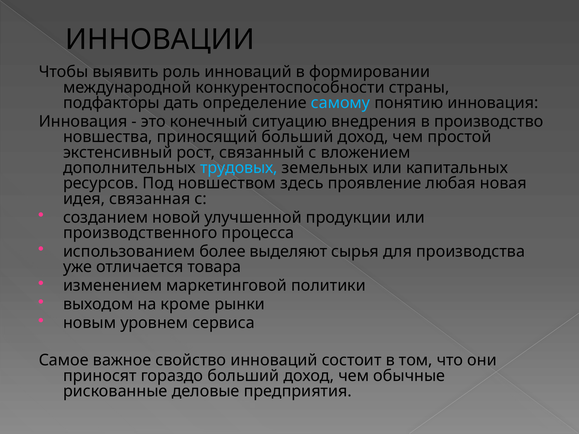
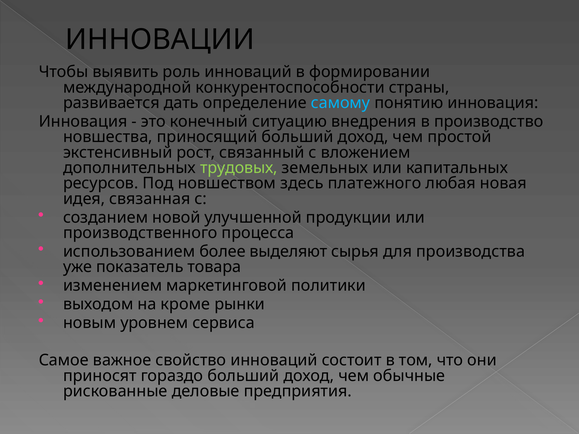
подфакторы: подфакторы -> развивается (111, 103)
трудовых colour: light blue -> light green (239, 168)
проявление: проявление -> платежного (375, 183)
отличается: отличается -> показатель (140, 267)
